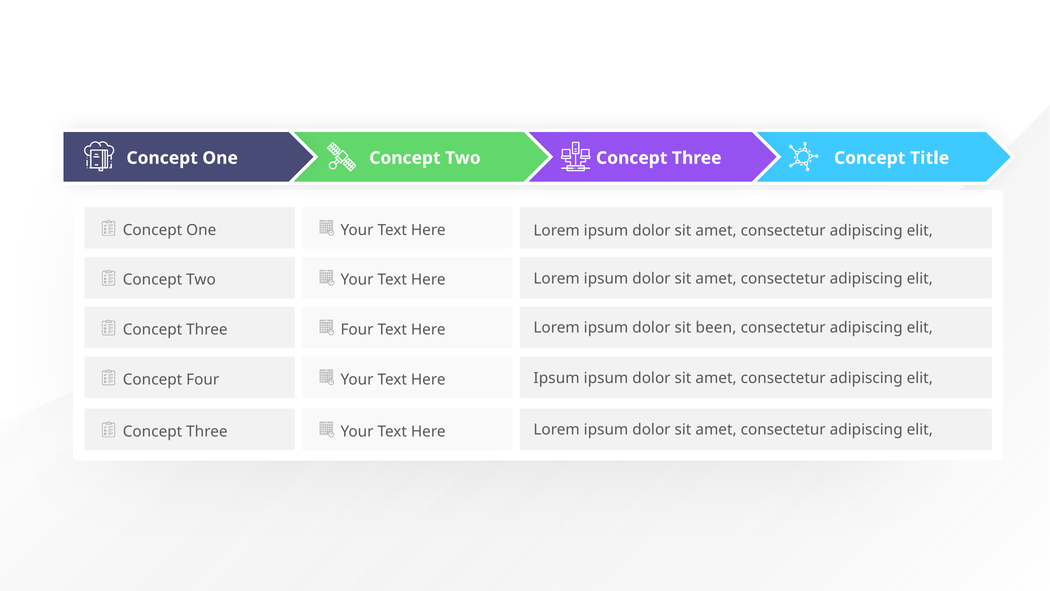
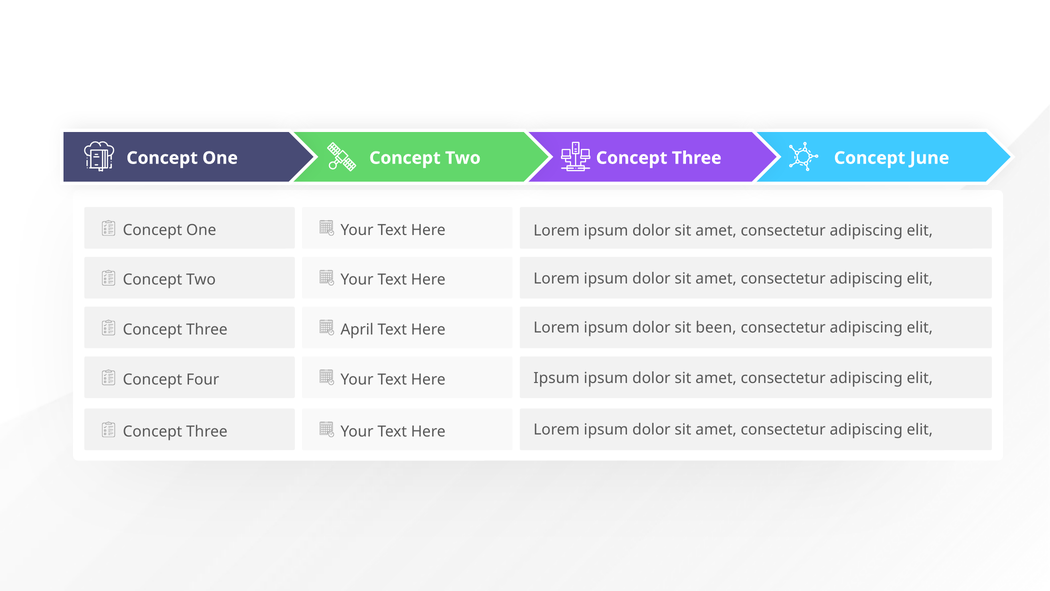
Title: Title -> June (930, 158)
Three Four: Four -> April (357, 329)
